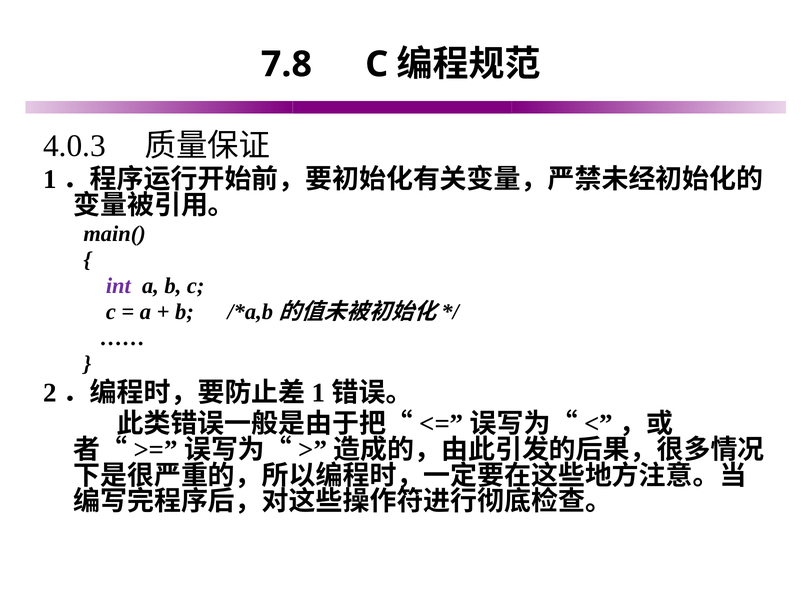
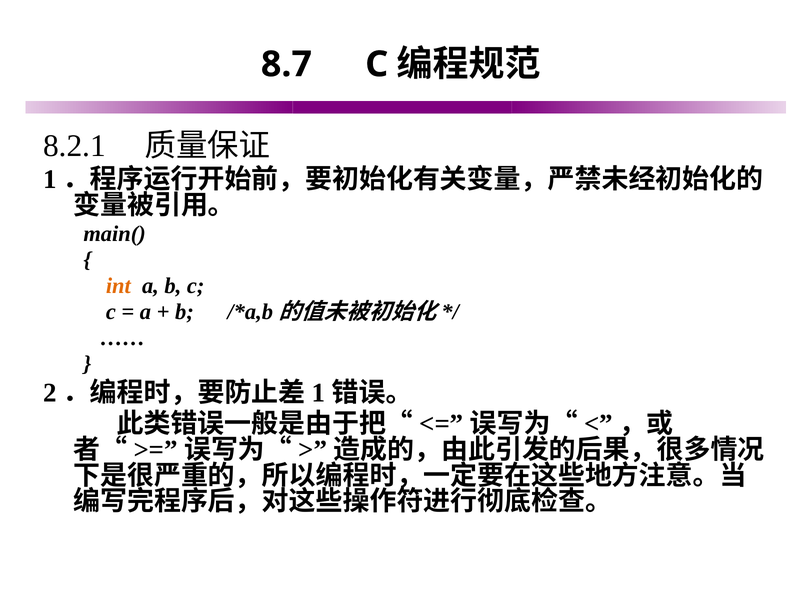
7.8: 7.8 -> 8.7 (286, 64)
4.0.3: 4.0.3 -> 8.2.1 (74, 146)
int colour: purple -> orange (118, 286)
